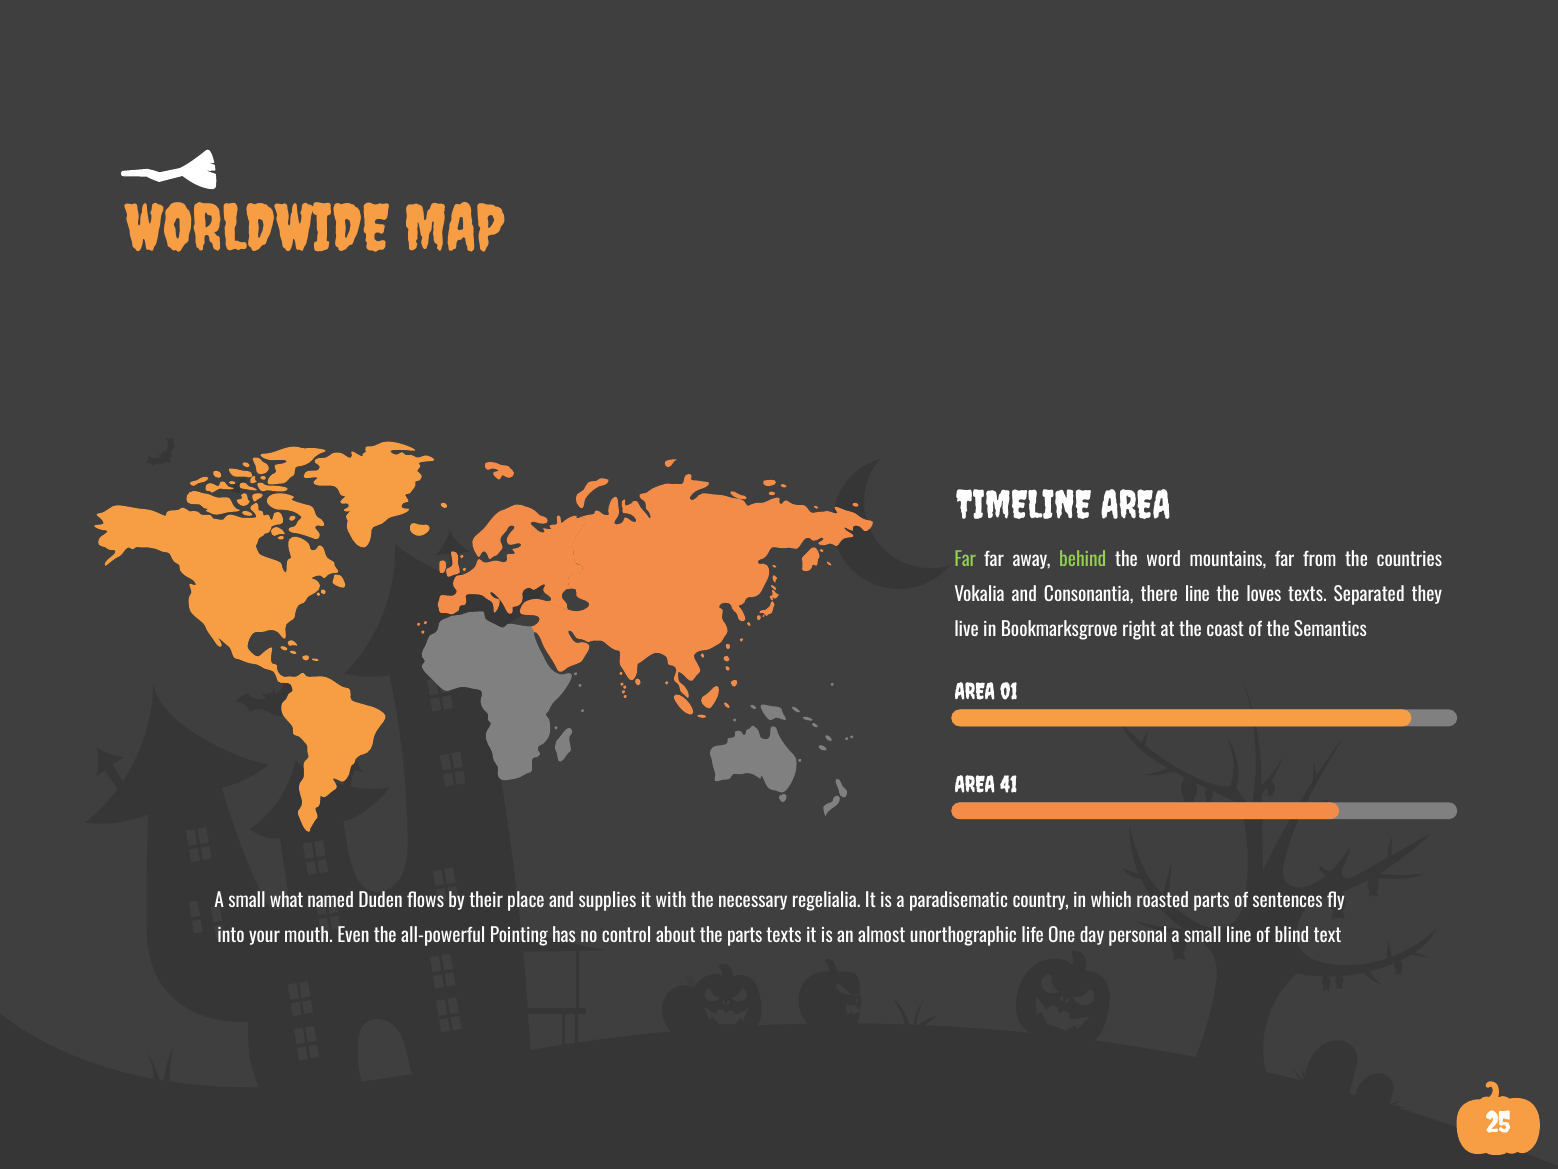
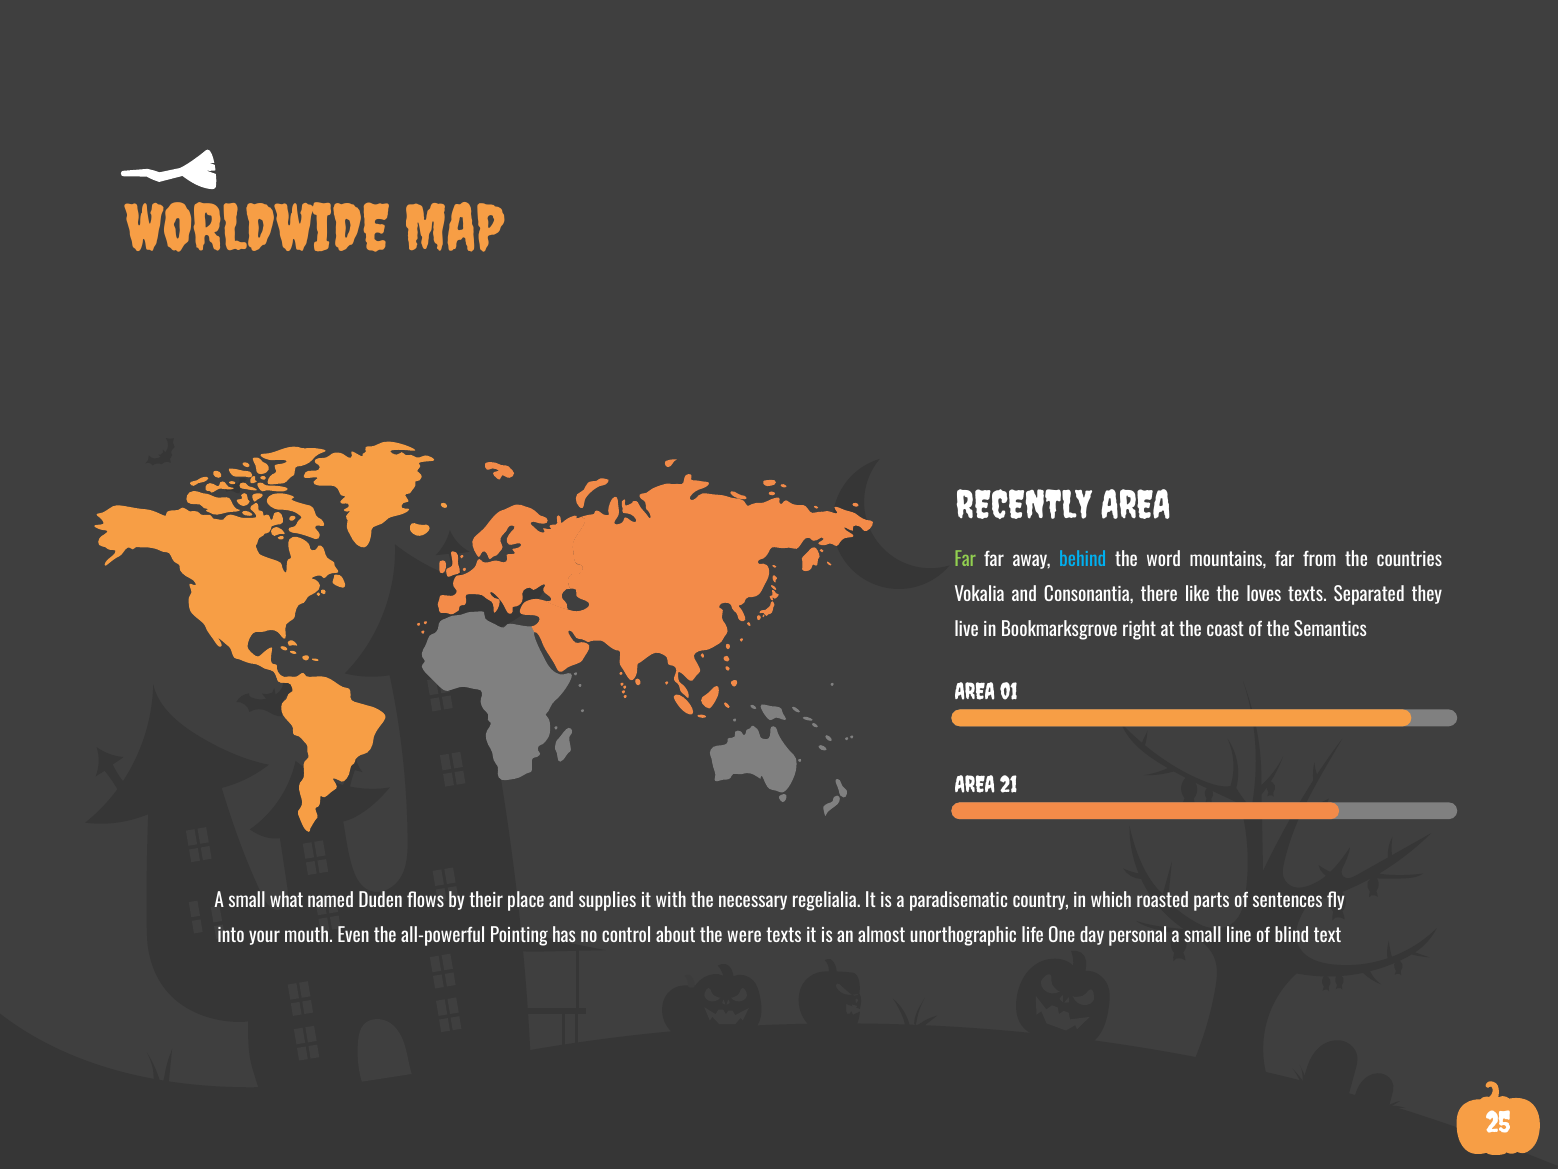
TIMELINE: TIMELINE -> RECENTLY (1024, 505)
behind colour: light green -> light blue (1083, 559)
there line: line -> like (1197, 594)
41: 41 -> 21 (1009, 785)
the parts: parts -> were (745, 936)
